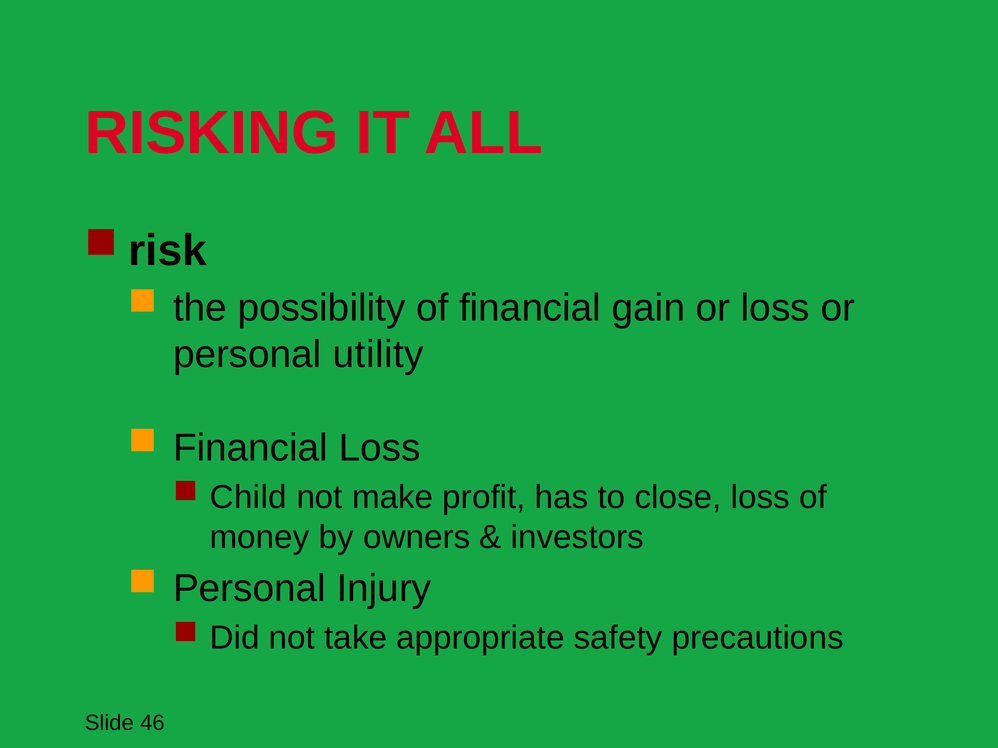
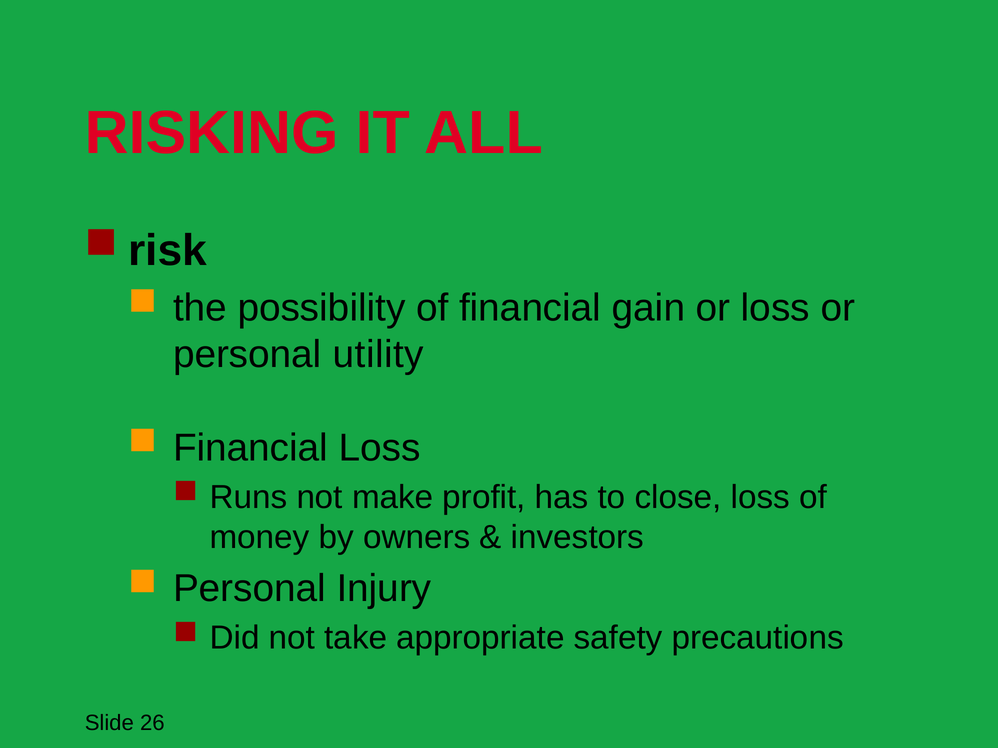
Child: Child -> Runs (249, 498)
46: 46 -> 26 (152, 723)
